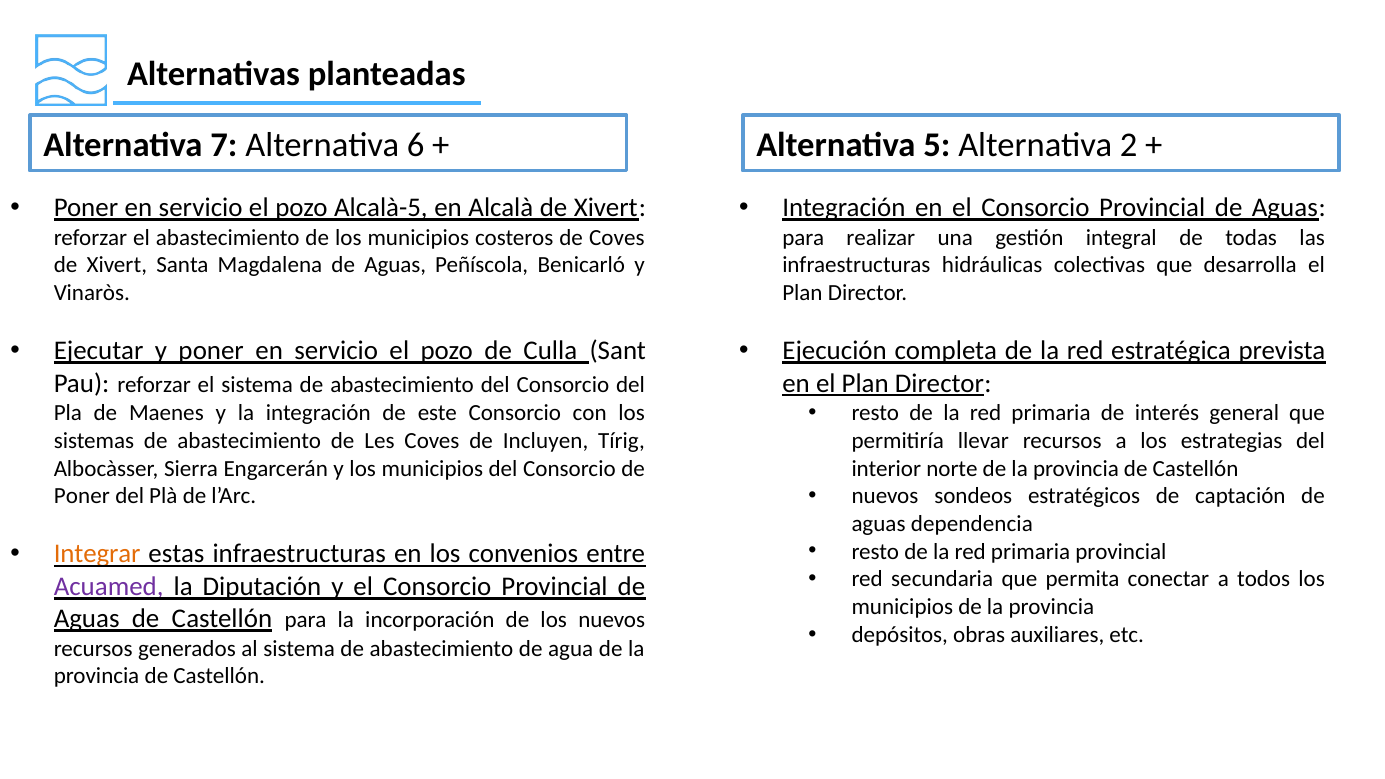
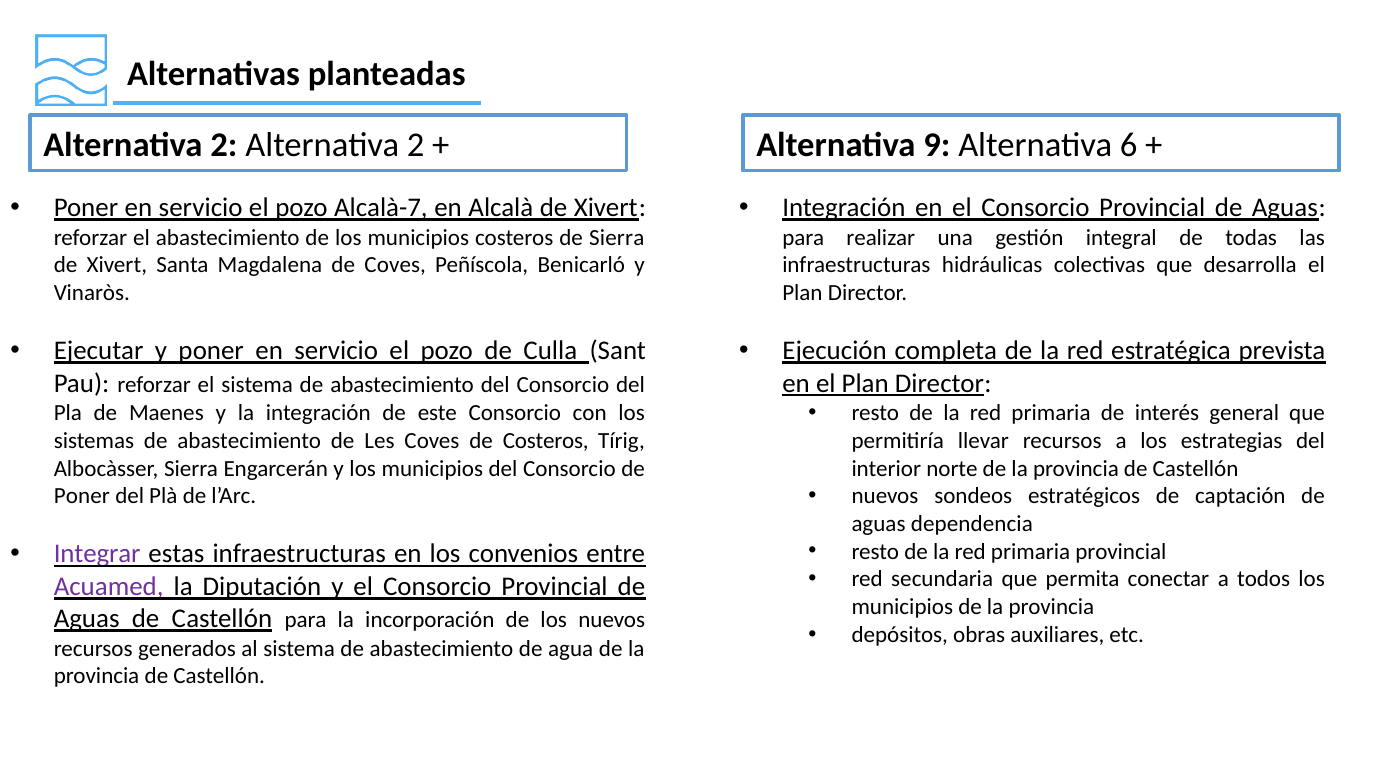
7: 7 -> 2 (224, 145)
6: 6 -> 2 (416, 145)
5: 5 -> 9 (937, 145)
2: 2 -> 6 (1129, 145)
Alcalà-5: Alcalà-5 -> Alcalà-7 (381, 208)
de Coves: Coves -> Sierra (617, 238)
Magdalena de Aguas: Aguas -> Coves (395, 265)
de Incluyen: Incluyen -> Costeros (546, 441)
Integrar colour: orange -> purple (97, 554)
